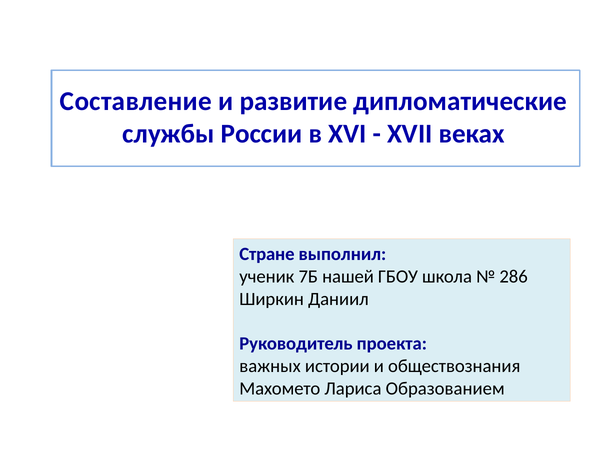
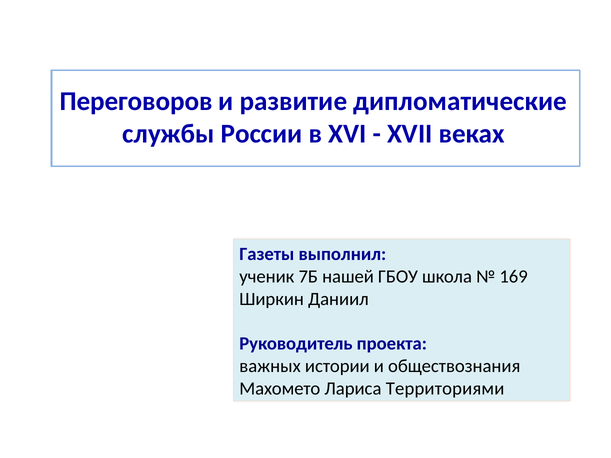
Составление: Составление -> Переговоров (136, 101)
Стране: Стране -> Газеты (267, 254)
286: 286 -> 169 (514, 277)
Образованием: Образованием -> Территориями (445, 389)
